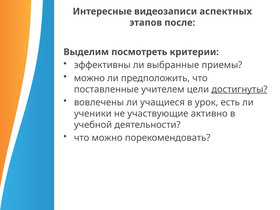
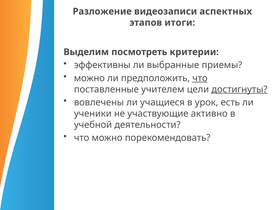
Интересные: Интересные -> Разложение (102, 11)
после: после -> итоги (180, 23)
что underline: none -> present (200, 78)
